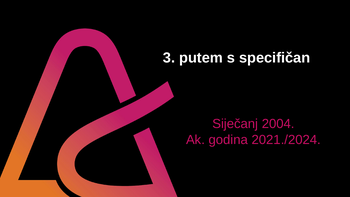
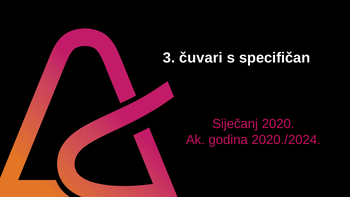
putem: putem -> čuvari (201, 58)
2004: 2004 -> 2020 (278, 124)
2021./2024: 2021./2024 -> 2020./2024 (286, 140)
